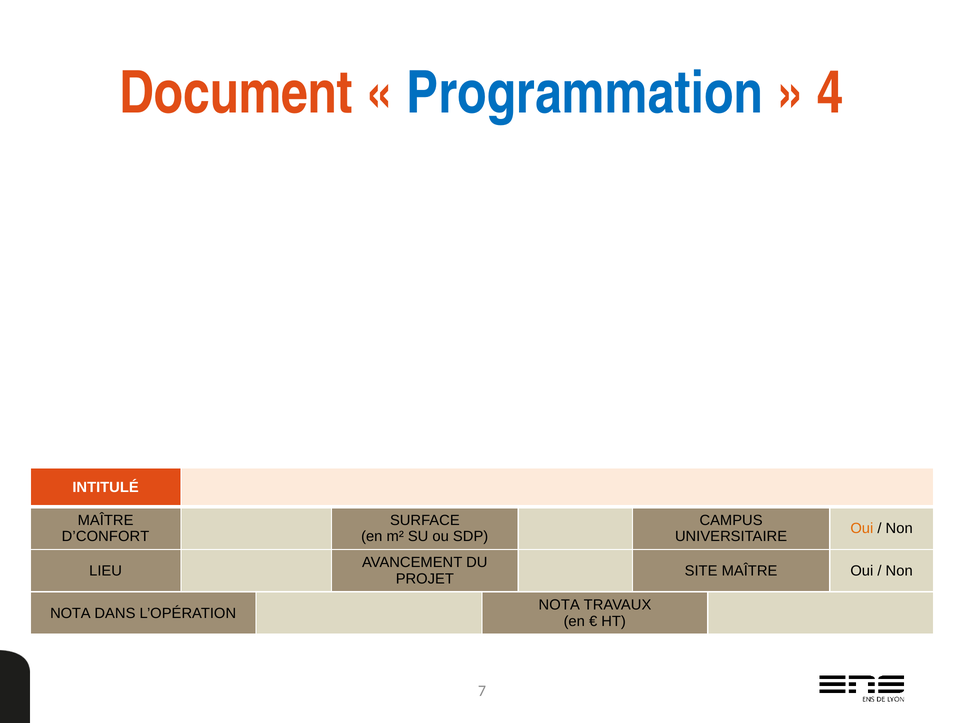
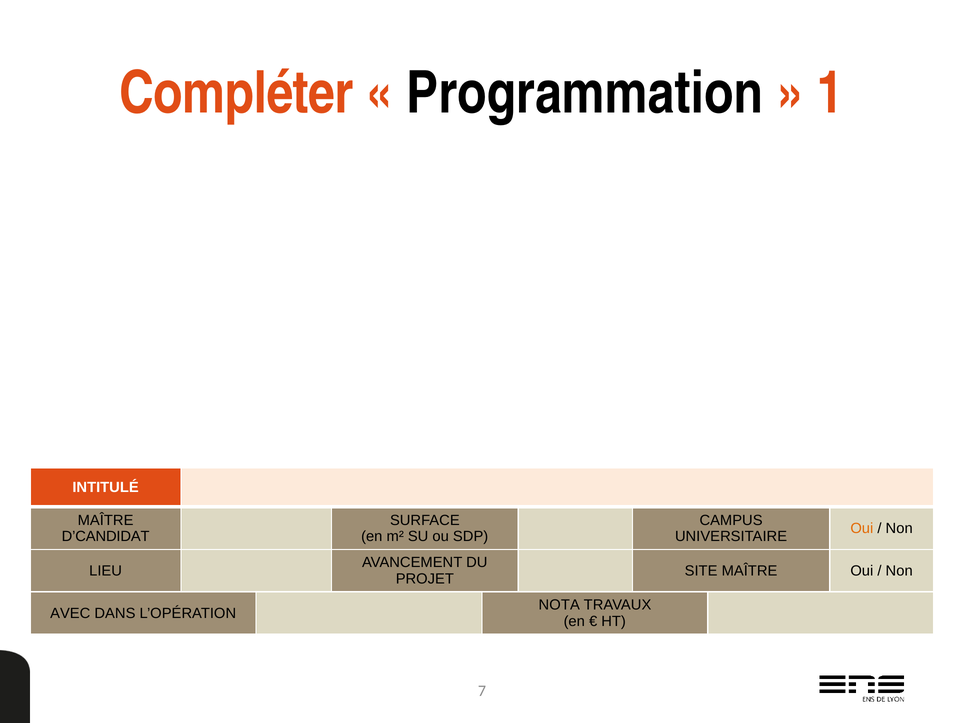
Document: Document -> Compléter (236, 93)
Programmation colour: blue -> black (585, 93)
4: 4 -> 1 (830, 93)
D’CONFORT: D’CONFORT -> D’CANDIDAT (106, 537)
NOTA: NOTA -> AVEC (70, 613)
